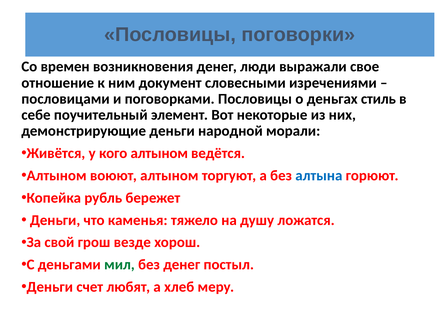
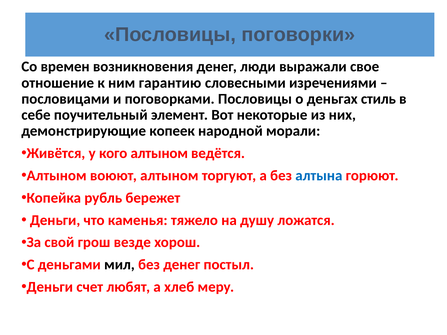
документ: документ -> гарантию (170, 83)
демонстрирующие деньги: деньги -> копеек (172, 131)
мил colour: green -> black (119, 265)
